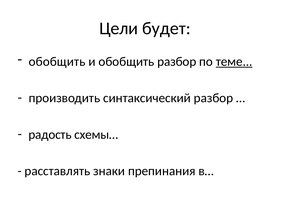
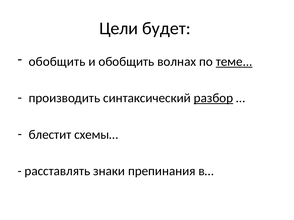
обобщить разбор: разбор -> волнах (177, 62)
разбор underline: none -> present (213, 98)
радость: радость -> блестит (50, 135)
